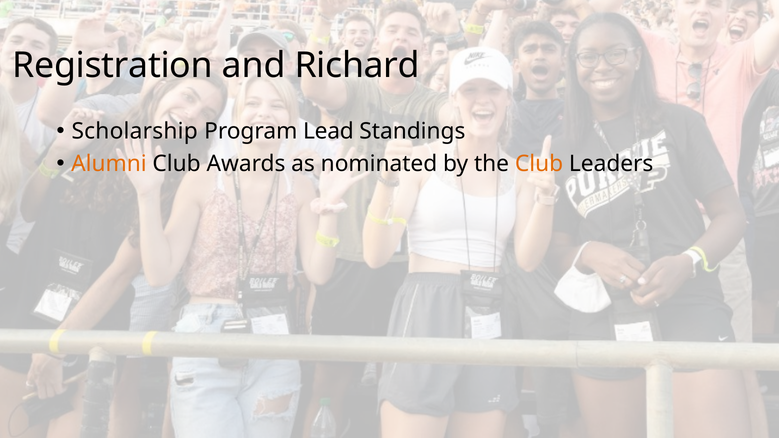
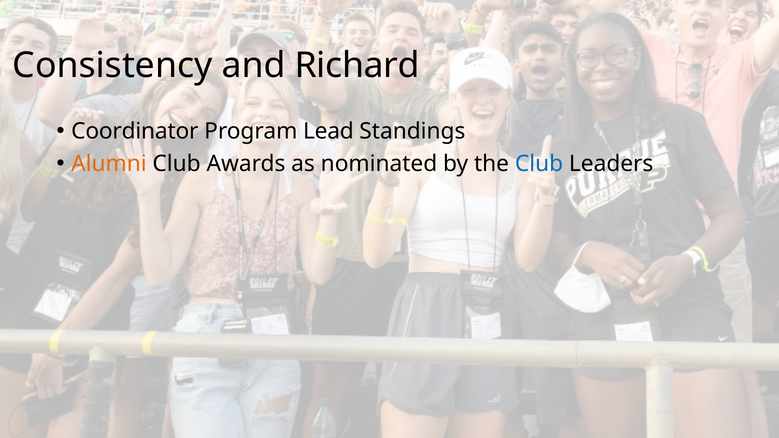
Registration: Registration -> Consistency (112, 65)
Scholarship: Scholarship -> Coordinator (135, 131)
Club colour: orange -> blue (539, 164)
